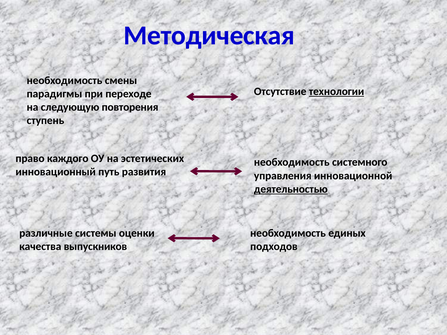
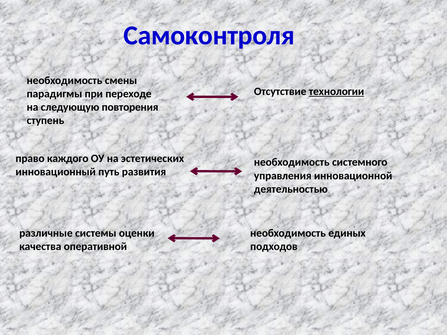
Методическая: Методическая -> Самоконтроля (209, 35)
деятельностью underline: present -> none (291, 189)
выпускников: выпускников -> оперативной (95, 247)
